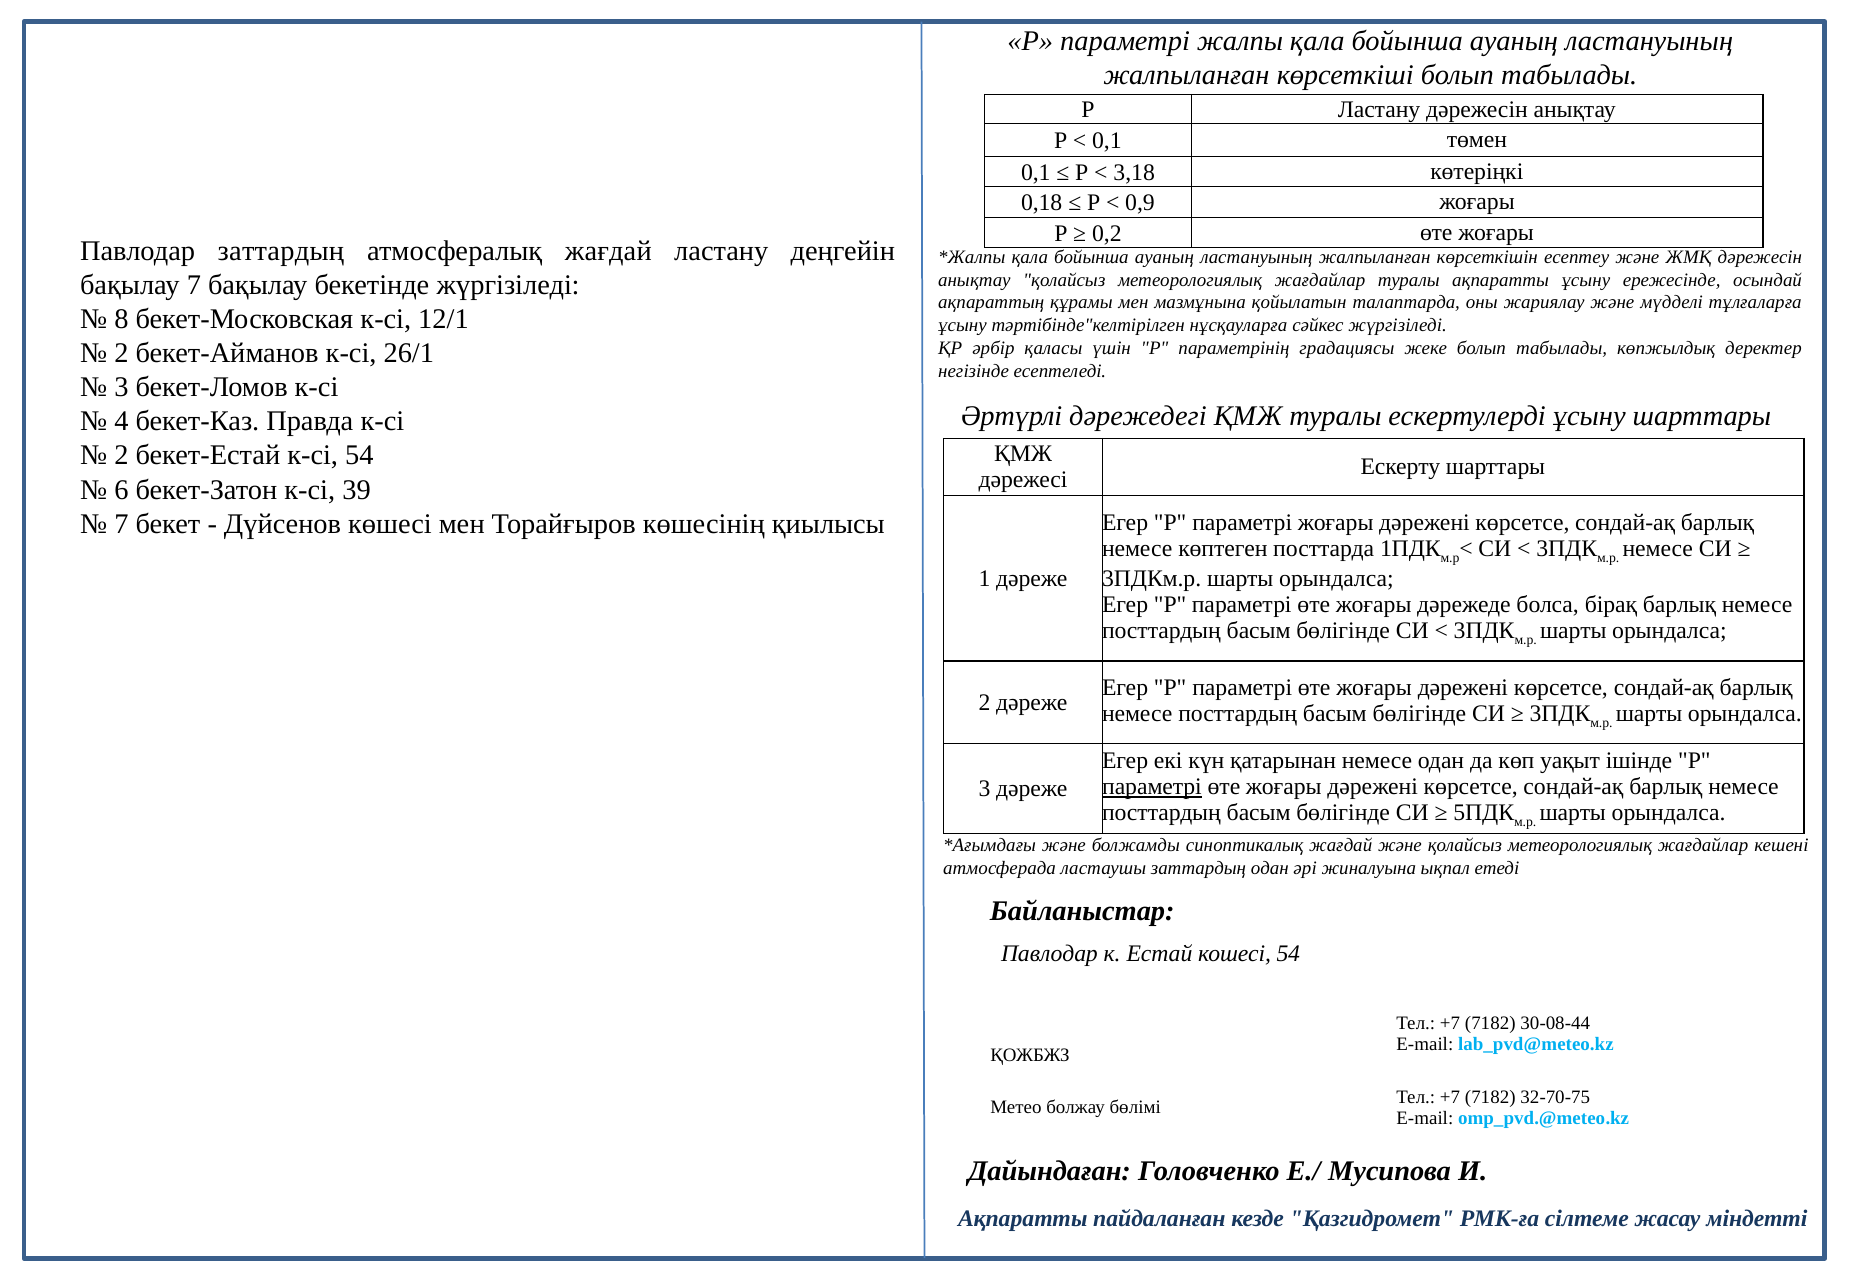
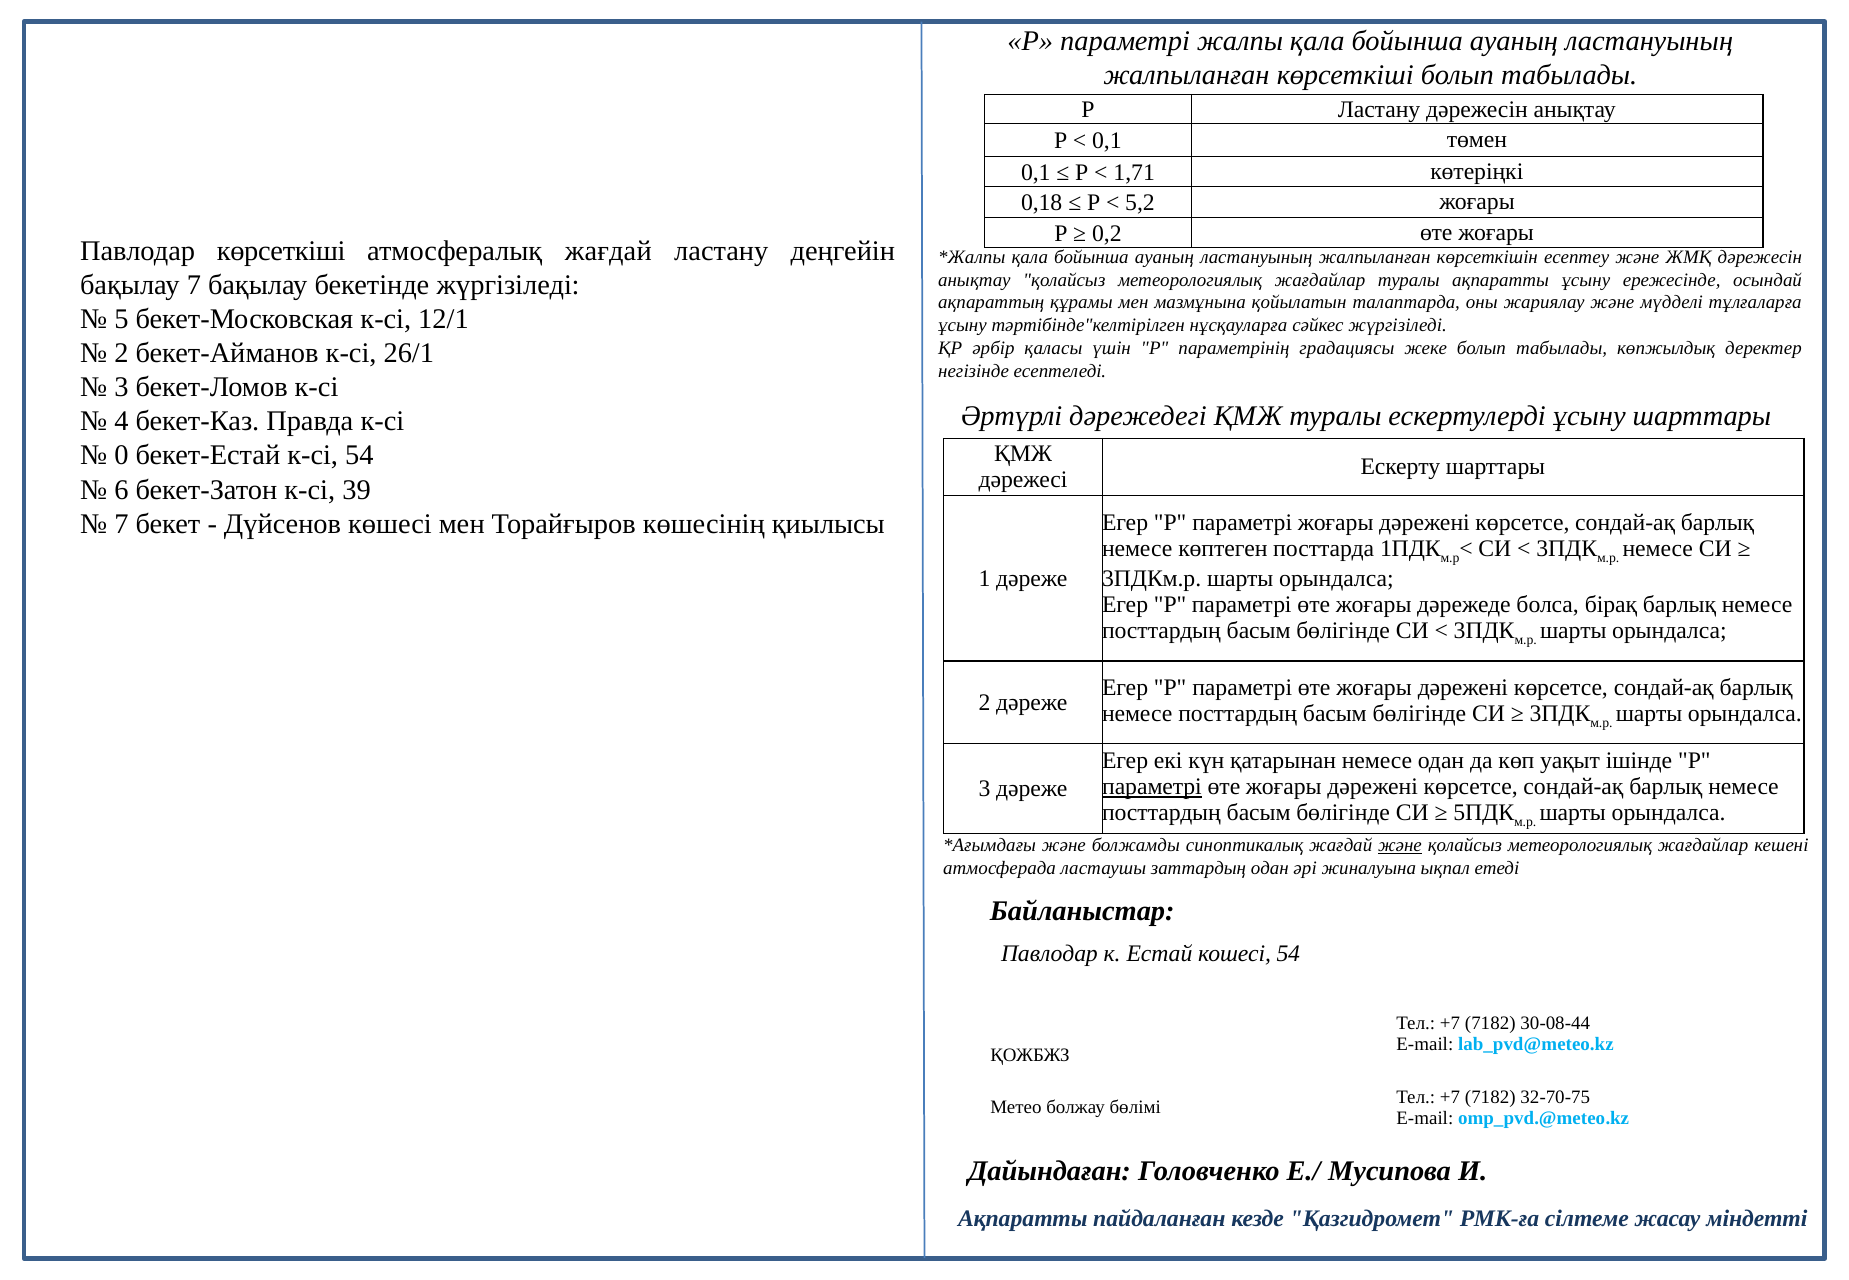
3,18: 3,18 -> 1,71 (1134, 172)
0,9: 0,9 -> 5,2 (1140, 203)
Павлодар заттардың: заттардың -> көрсеткіші (281, 251)
8: 8 -> 5 (121, 319)
2: 2 -> 0 (121, 456)
және underline: none -> present (1400, 846)
